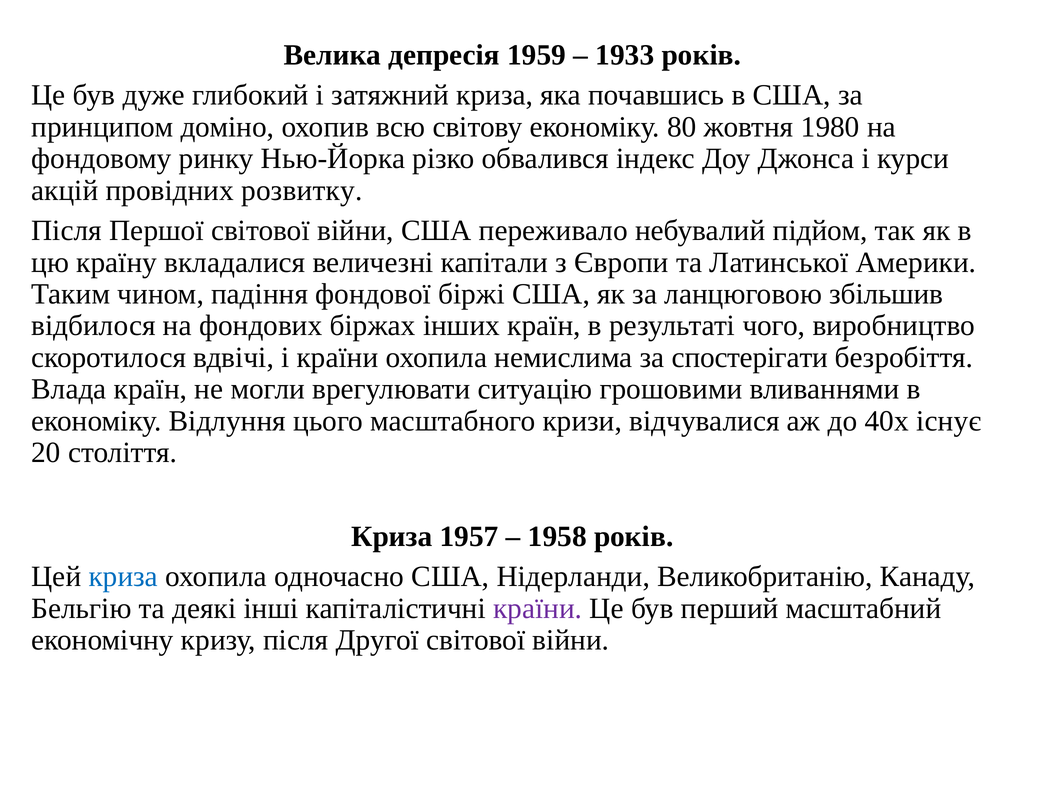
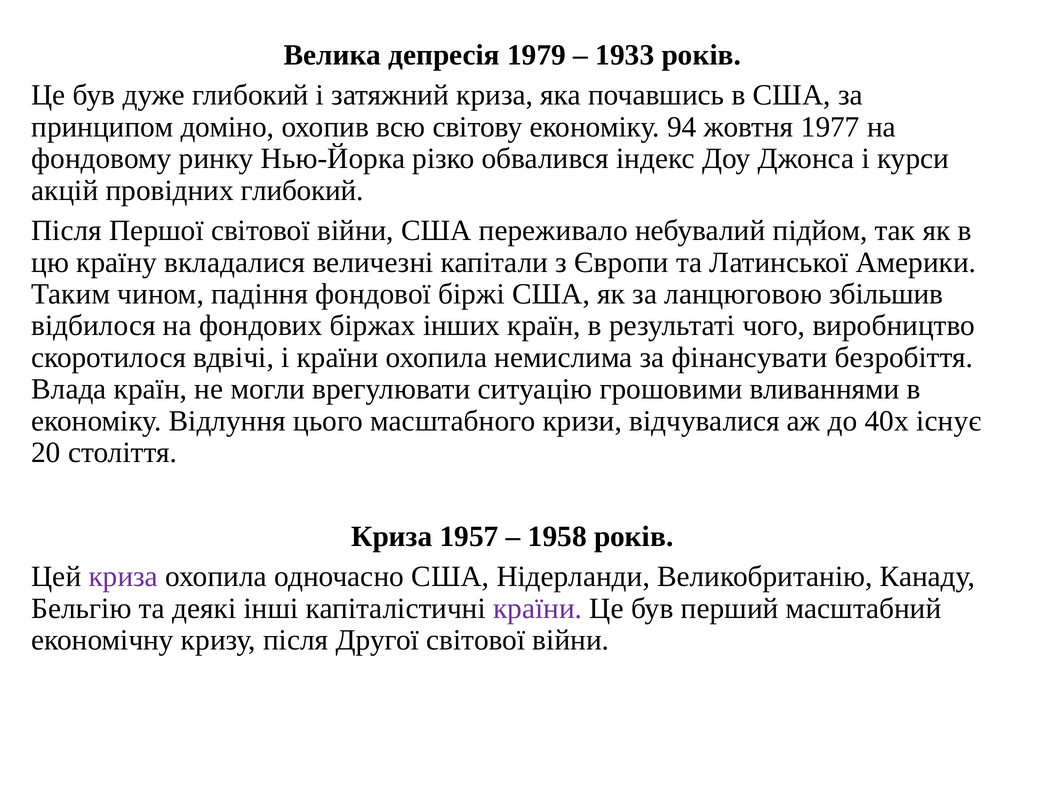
1959: 1959 -> 1979 (537, 55)
80: 80 -> 94 (682, 127)
1980: 1980 -> 1977 (830, 127)
провідних розвитку: розвитку -> глибокий (302, 190)
спостерігати: спостерігати -> фінансувати (750, 357)
криза colour: blue -> purple (123, 577)
